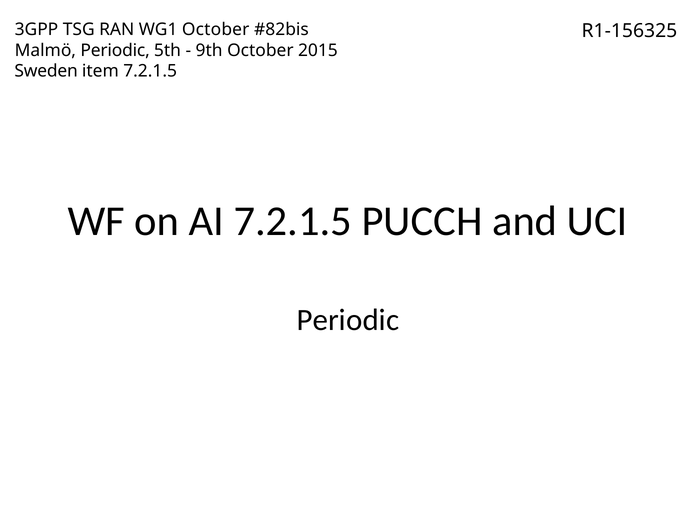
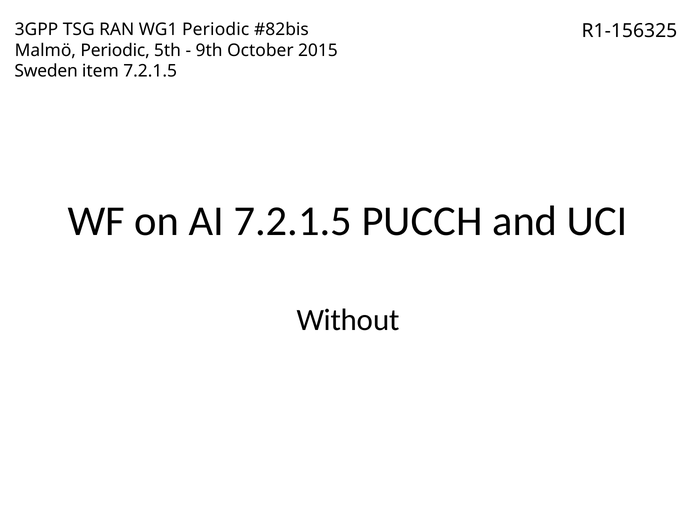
WG1 October: October -> Periodic (216, 29)
Periodic: Periodic -> Without (348, 320)
